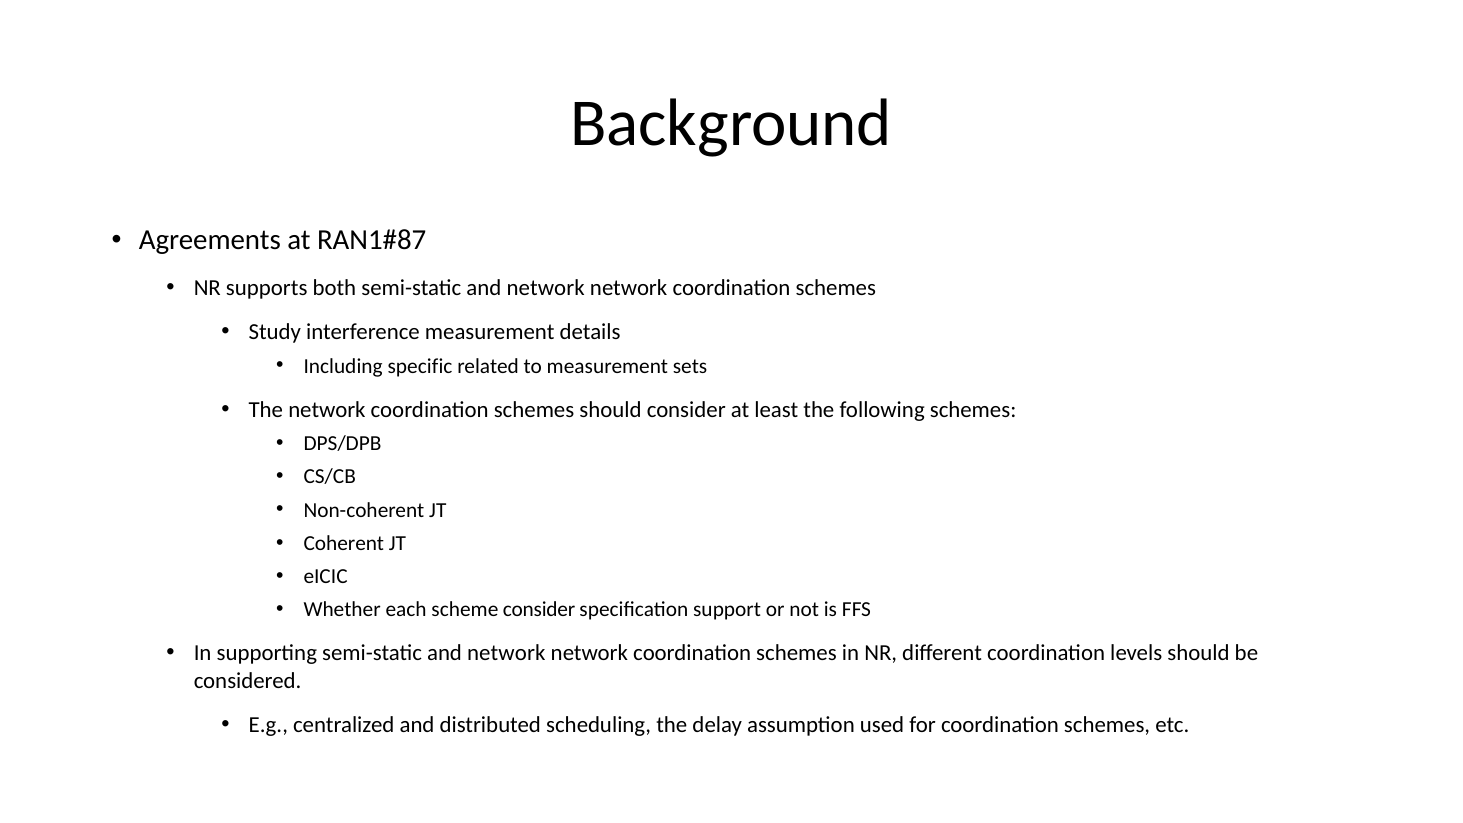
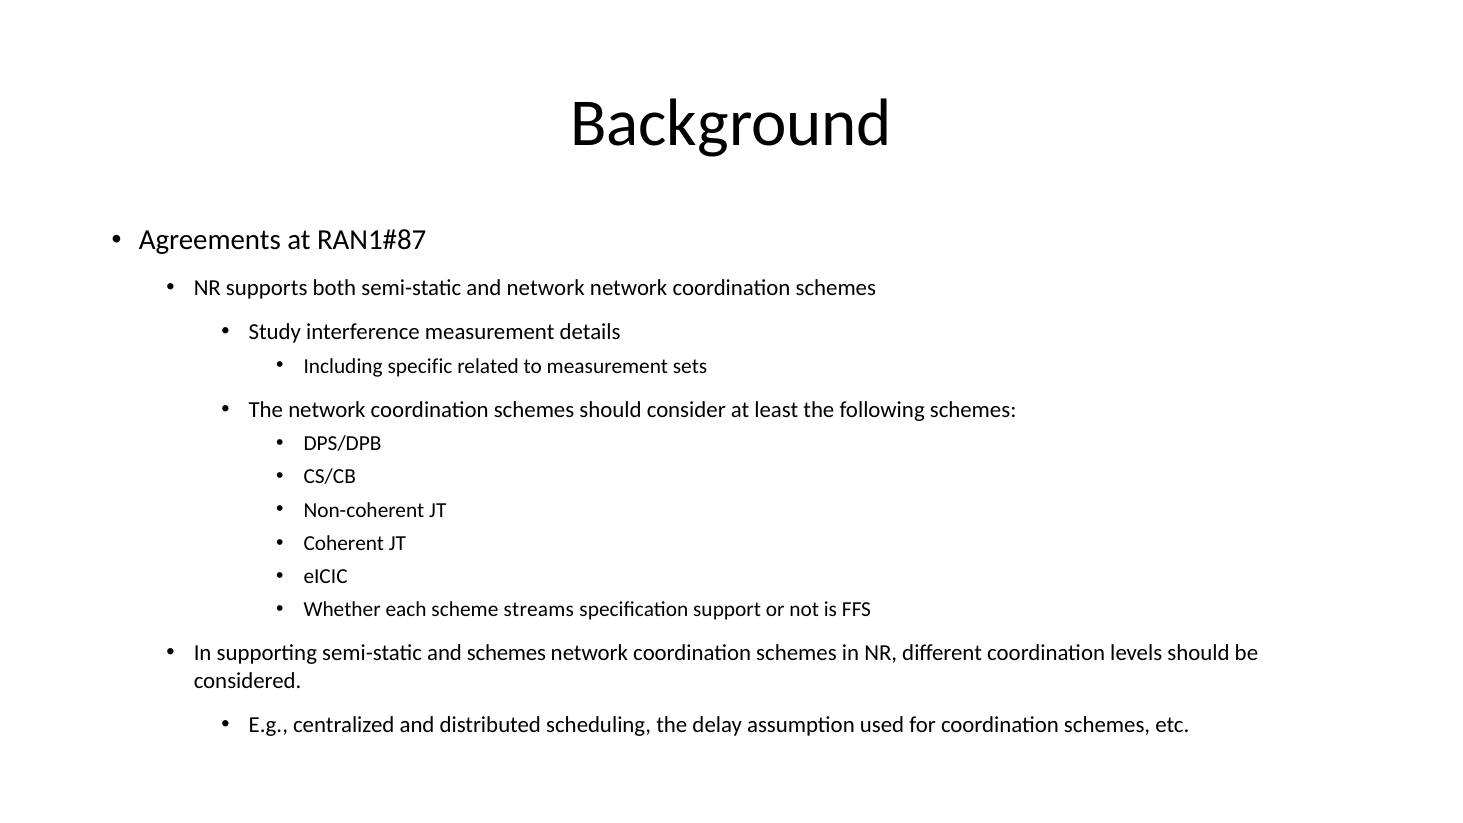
scheme consider: consider -> streams (539, 610)
supporting semi-static and network: network -> schemes (506, 653)
